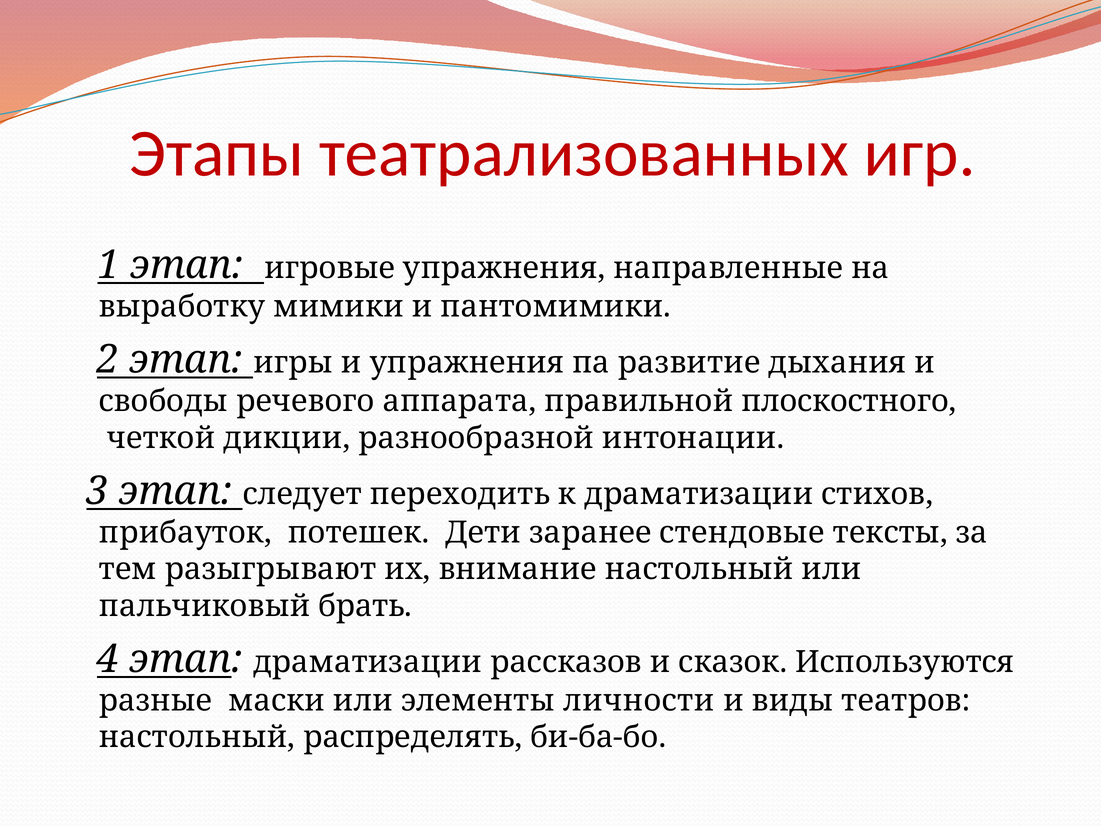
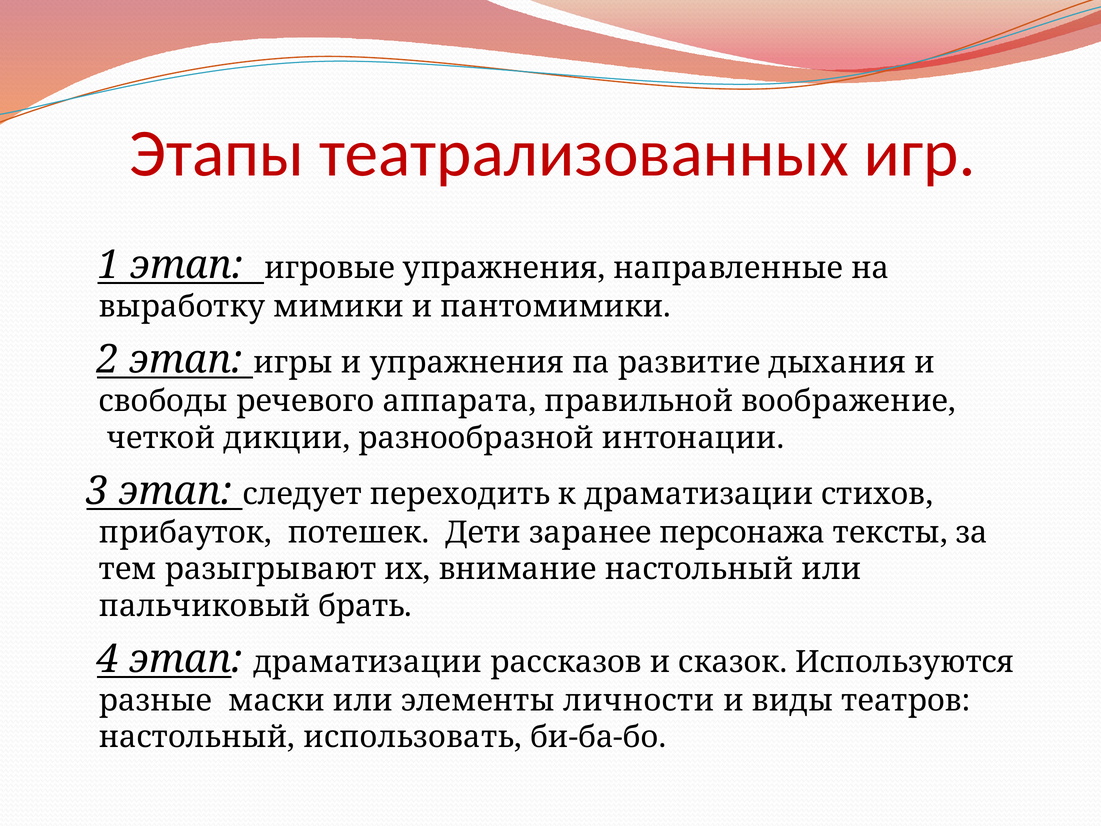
плоскостного: плоскостного -> воображение (849, 401)
стендовые: стендовые -> персонажа (742, 532)
распределять: распределять -> использовать (413, 737)
